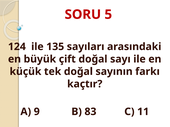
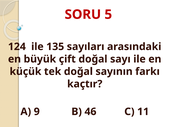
83: 83 -> 46 (90, 112)
